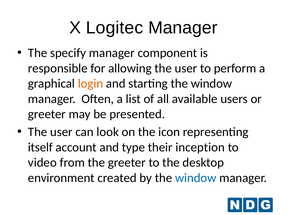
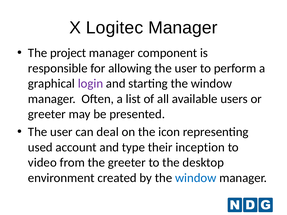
specify: specify -> project (68, 53)
login colour: orange -> purple (90, 84)
look: look -> deal (108, 132)
itself: itself -> used (40, 147)
